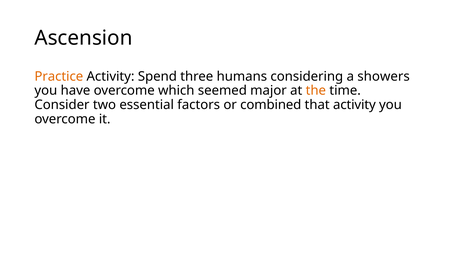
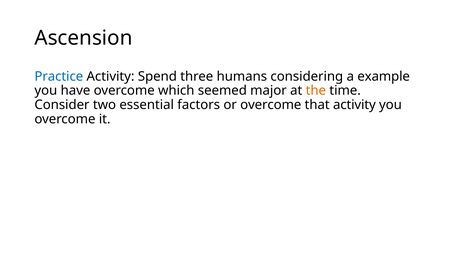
Practice colour: orange -> blue (59, 76)
showers: showers -> example (384, 76)
or combined: combined -> overcome (271, 105)
